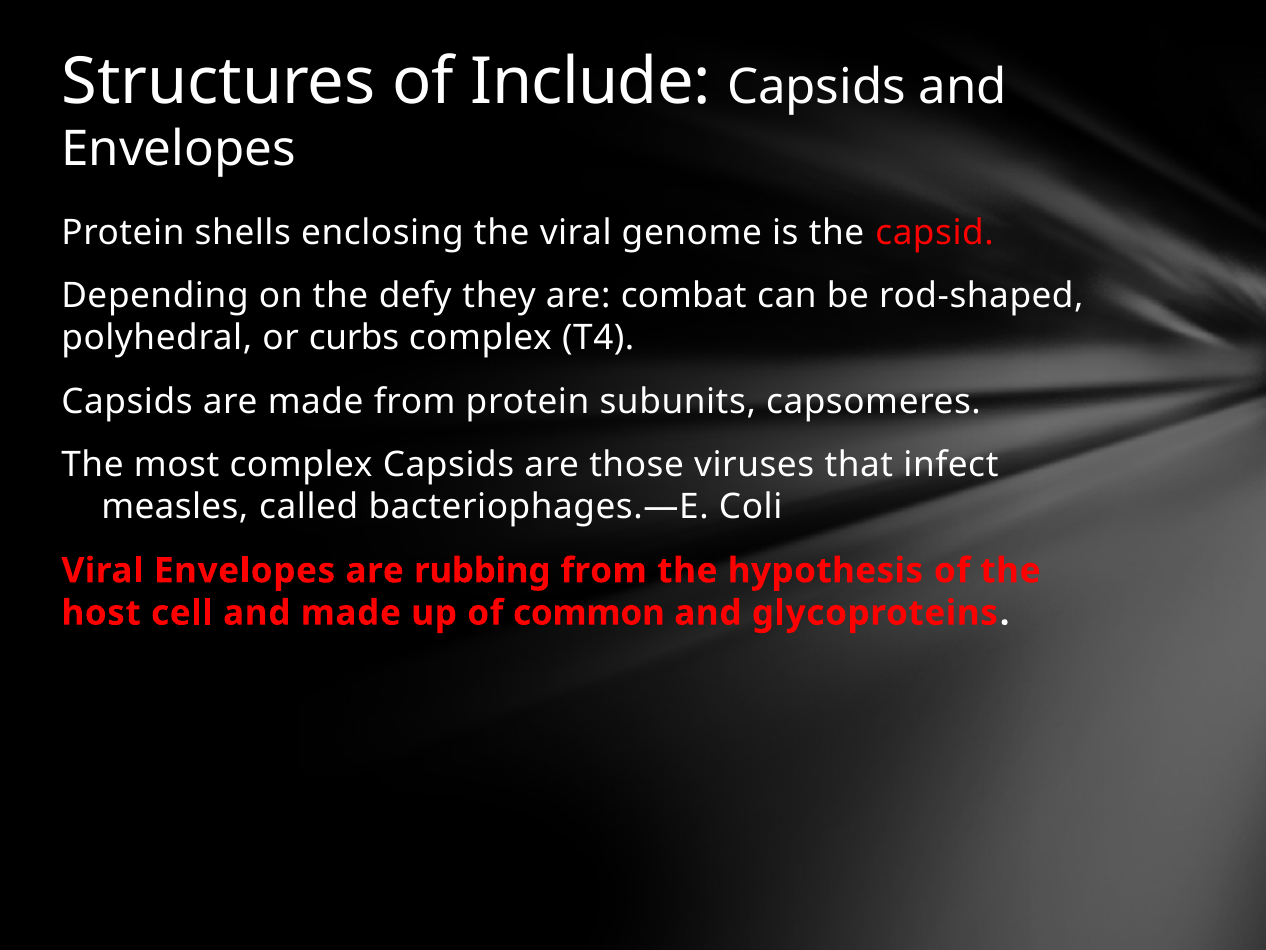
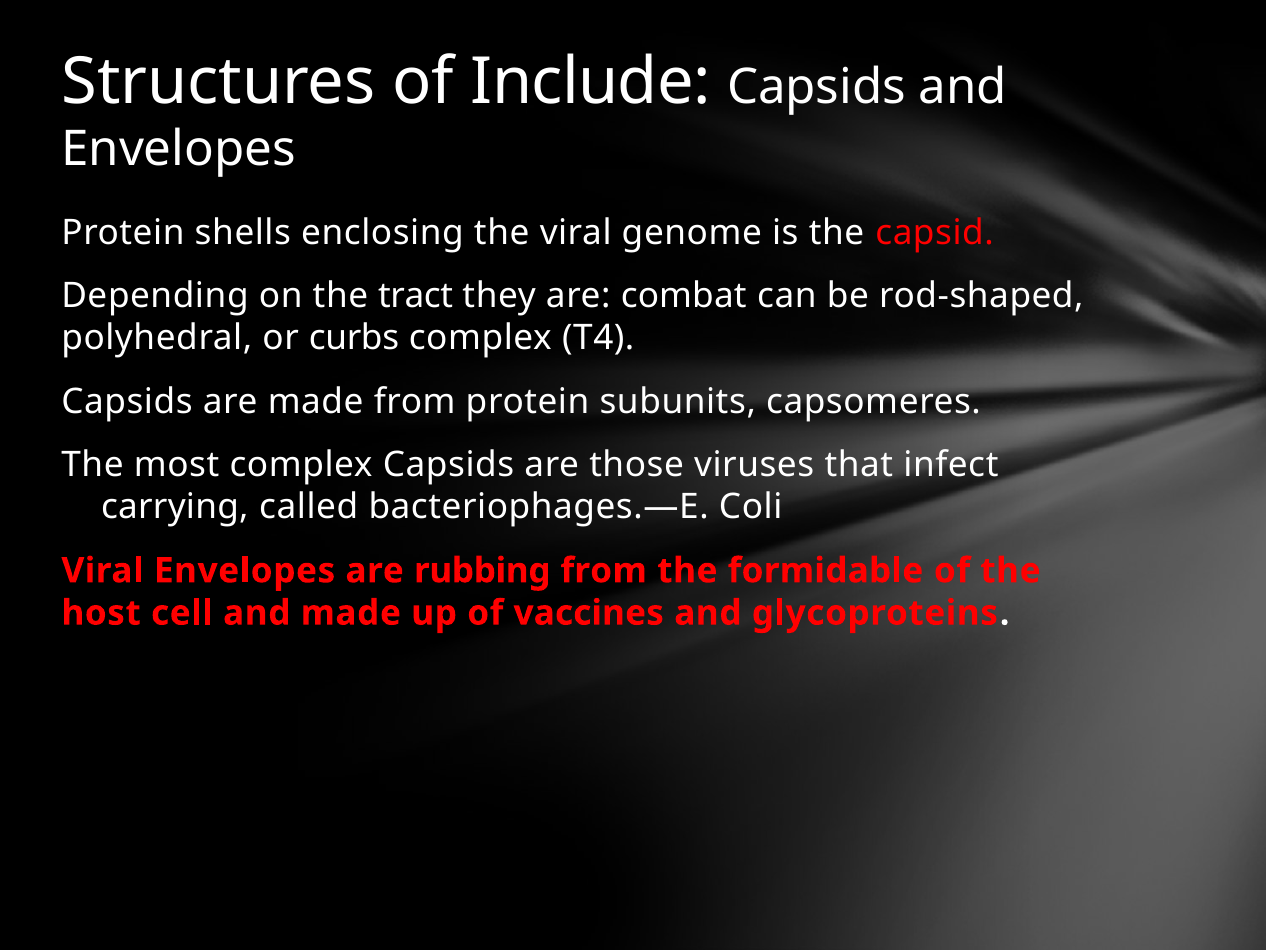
defy: defy -> tract (416, 296)
measles: measles -> carrying (175, 507)
hypothesis: hypothesis -> formidable (825, 570)
common: common -> vaccines (589, 613)
